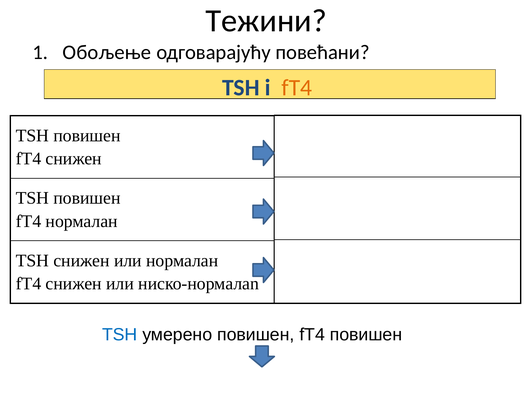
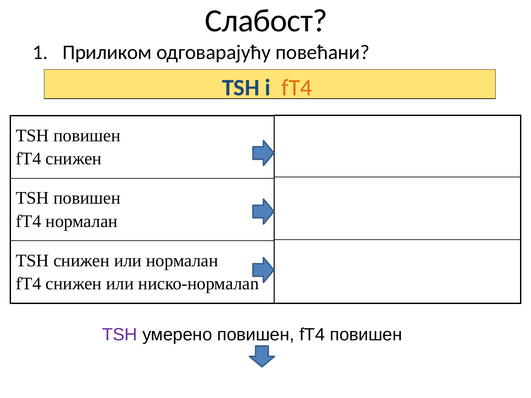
Тежини: Тежини -> Слабост (266, 21)
Обољење: Обољење -> Приликом (107, 53)
TSH colour: blue -> purple (120, 335)
